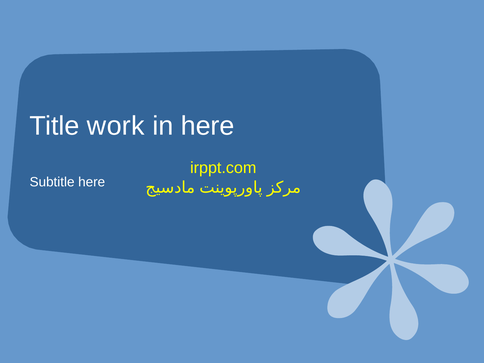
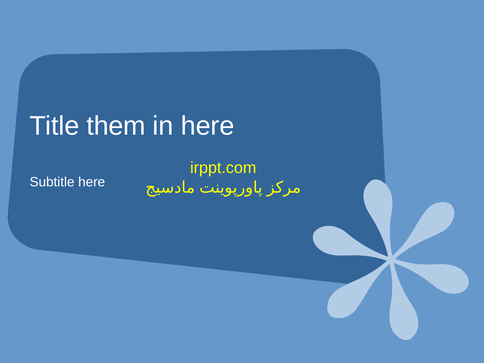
work: work -> them (116, 126)
